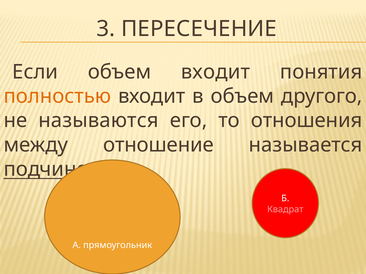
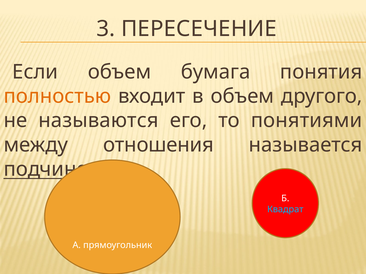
объем входит: входит -> бумага (216, 72)
отношения: отношения -> понятиями (306, 121)
отношение: отношение -> отношения (158, 145)
Квадрат colour: pink -> light blue (285, 210)
